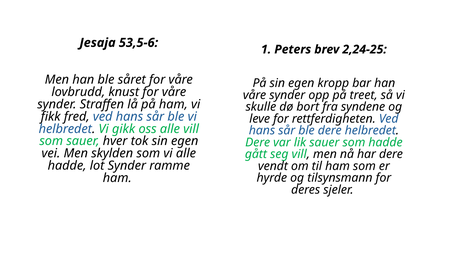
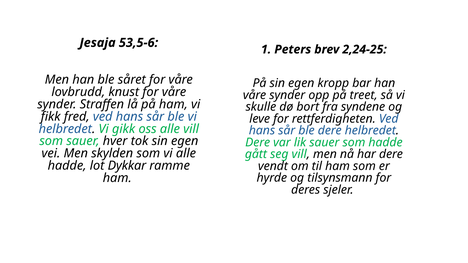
lot Synder: Synder -> Dykkar (127, 166)
